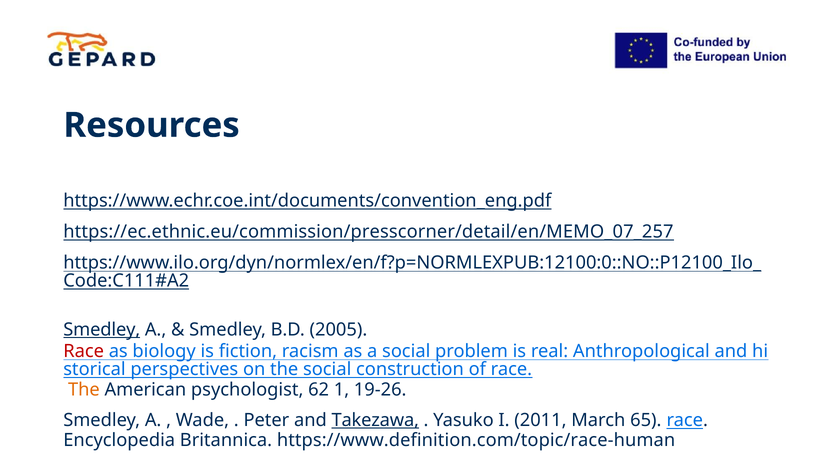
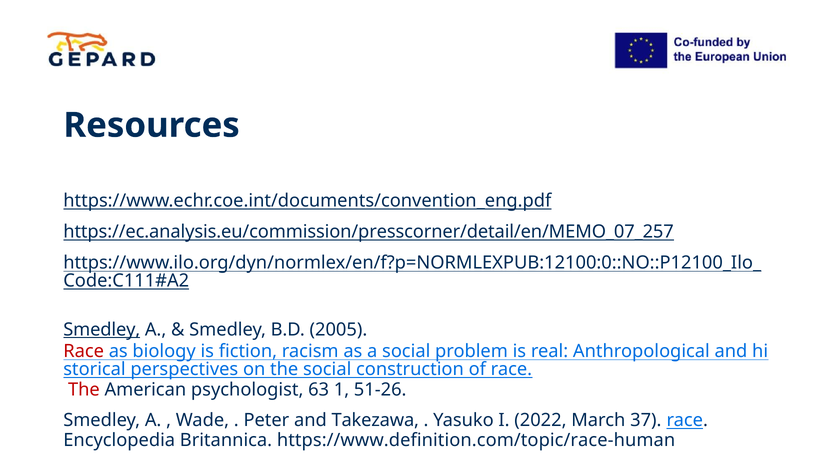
https://ec.ethnic.eu/commission/presscorner/detail/en/MEMO_07_257: https://ec.ethnic.eu/commission/presscorner/detail/en/MEMO_07_257 -> https://ec.analysis.eu/commission/presscorner/detail/en/MEMO_07_257 (369, 232)
The colour: orange -> red (84, 390)
62: 62 -> 63 (319, 390)
19-26: 19-26 -> 51-26 (380, 390)
Takezawa underline: present -> none (375, 420)
2011: 2011 -> 2022 (540, 420)
65: 65 -> 37 (646, 420)
